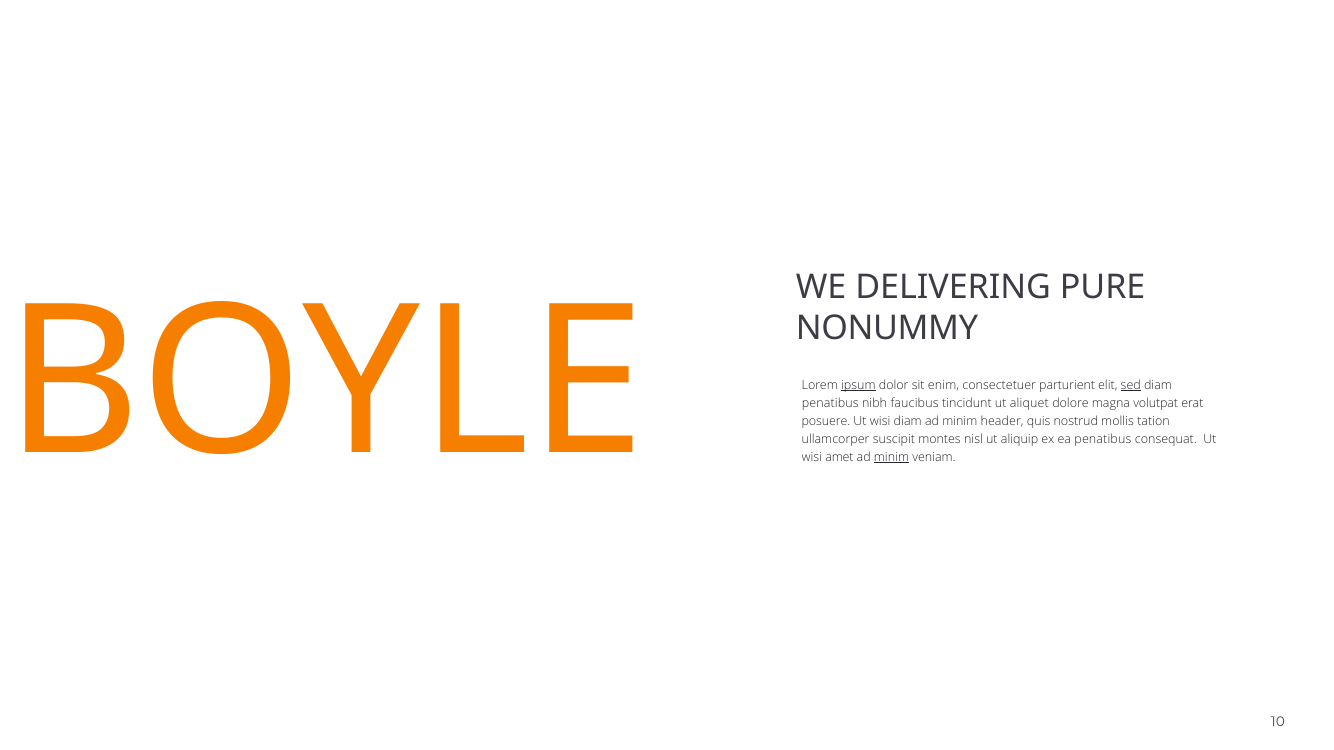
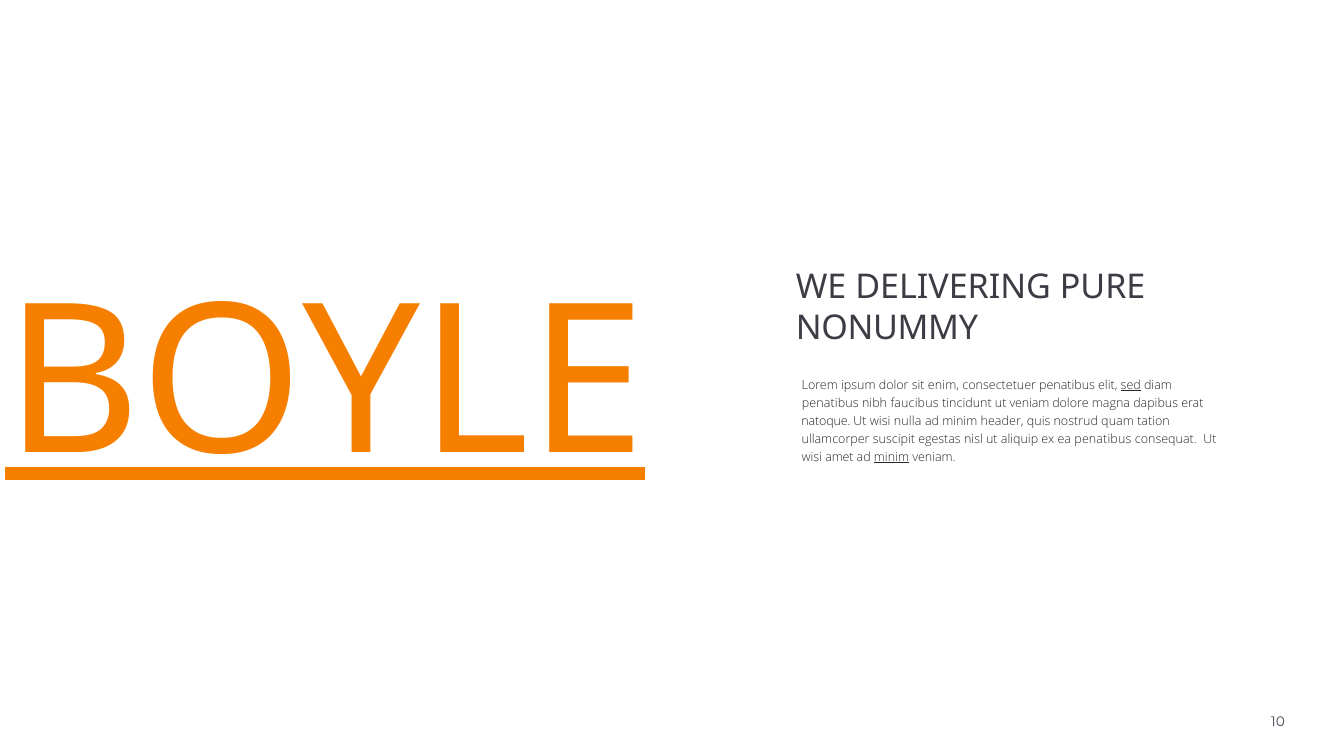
BOYLE underline: none -> present (325, 384)
ipsum underline: present -> none (858, 385)
consectetuer parturient: parturient -> penatibus (1067, 385)
ut aliquet: aliquet -> veniam (1029, 404)
volutpat: volutpat -> dapibus (1156, 404)
posuere: posuere -> natoque (826, 422)
wisi diam: diam -> nulla (908, 422)
mollis: mollis -> quam (1118, 422)
montes: montes -> egestas (940, 440)
